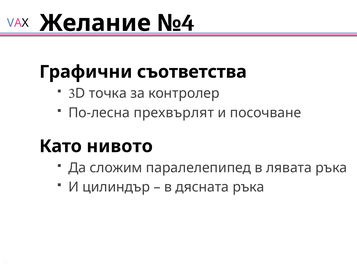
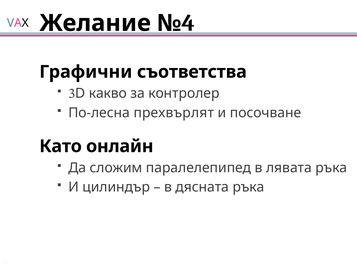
точка: точка -> какво (108, 94)
нивото: нивото -> онлайн (120, 147)
